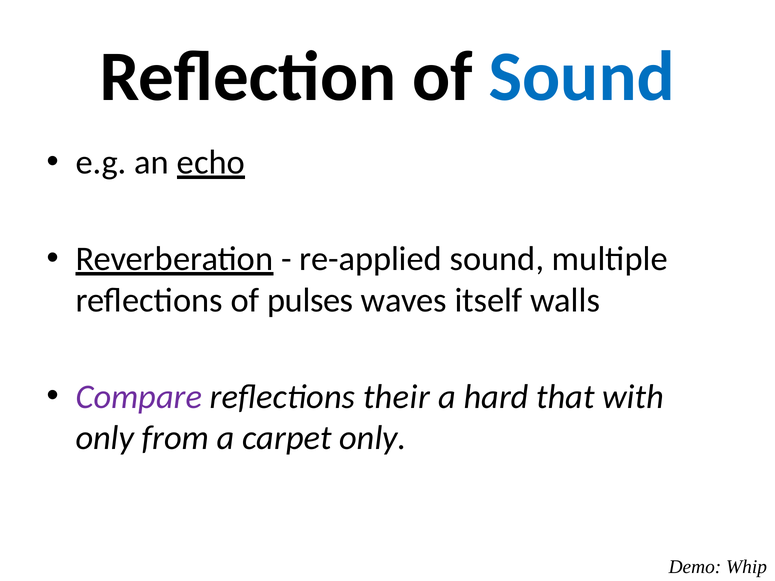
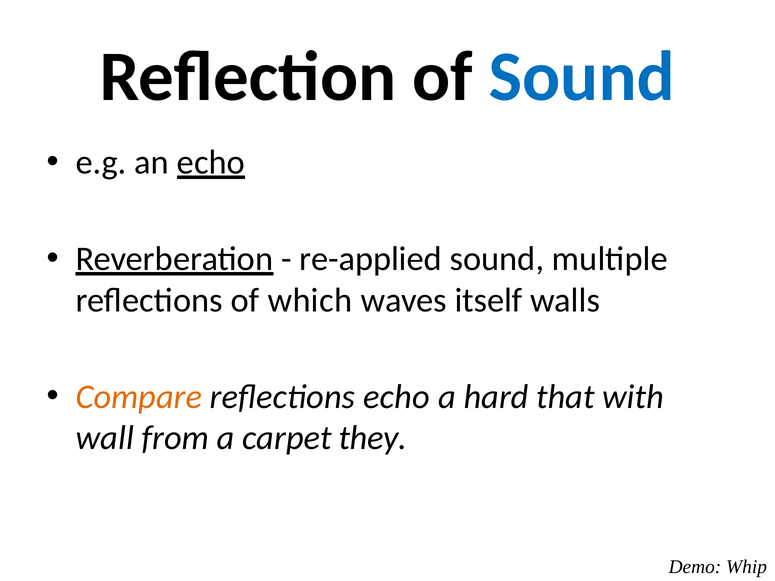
pulses: pulses -> which (310, 300)
Compare colour: purple -> orange (139, 397)
reflections their: their -> echo (396, 397)
only: only -> wall (105, 438)
carpet only: only -> they (373, 438)
